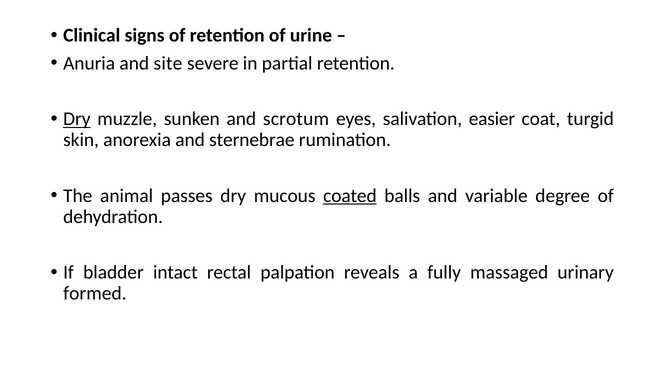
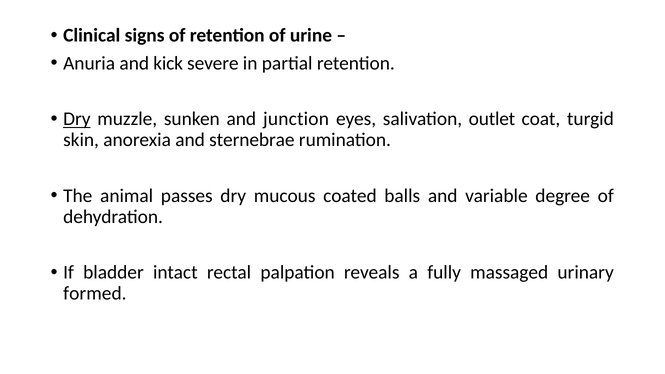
site: site -> kick (168, 63)
scrotum: scrotum -> junction (296, 119)
easier: easier -> outlet (492, 119)
coated underline: present -> none (350, 196)
